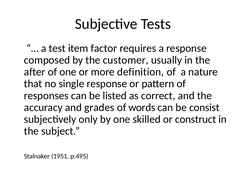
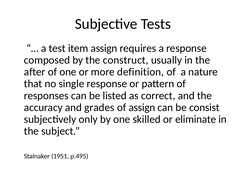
item factor: factor -> assign (104, 48)
customer: customer -> construct (126, 60)
of words: words -> assign (142, 107)
construct: construct -> eliminate (196, 119)
